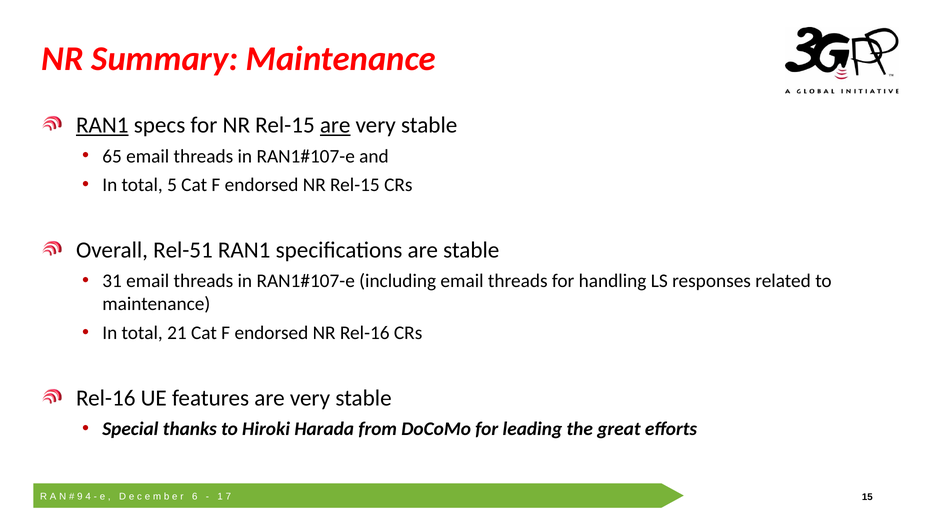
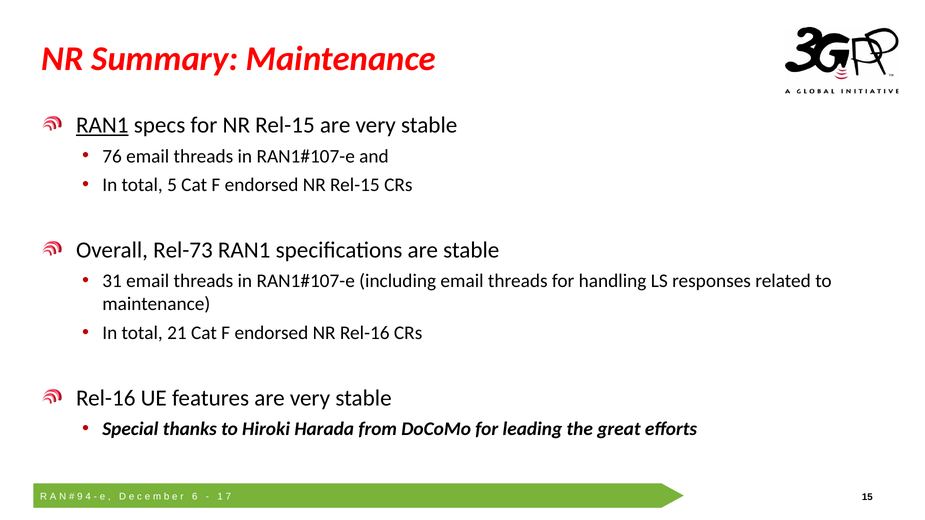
are underline: present -> none (335, 125)
65: 65 -> 76 (112, 156)
Rel-51: Rel-51 -> Rel-73 (183, 250)
